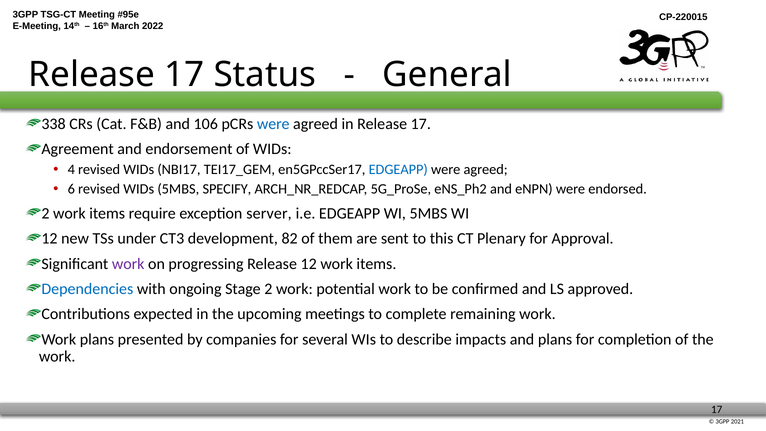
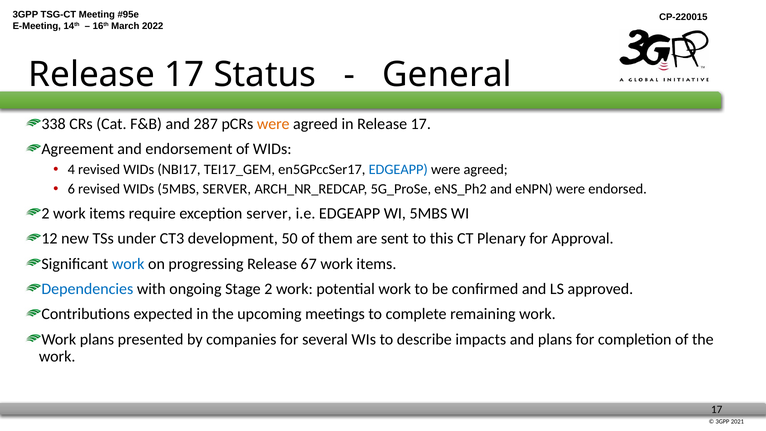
106: 106 -> 287 (206, 124)
were colour: blue -> orange (273, 124)
5MBS SPECIFY: SPECIFY -> SERVER (227, 189)
82: 82 -> 50 (290, 238)
work colour: purple -> blue (128, 264)
Release 12: 12 -> 67 (309, 264)
